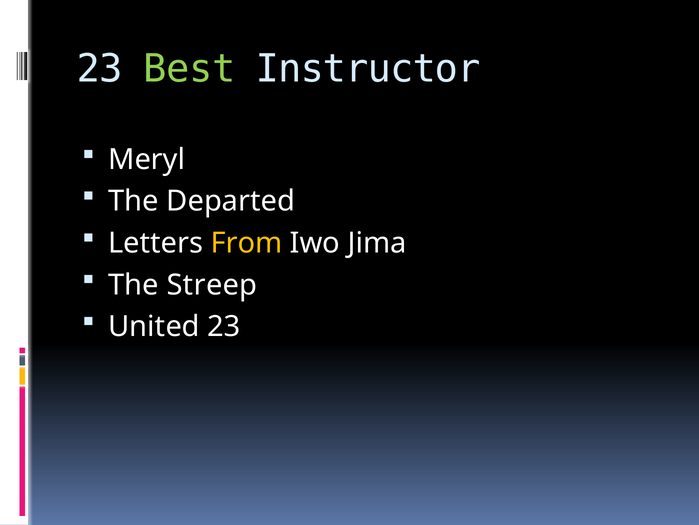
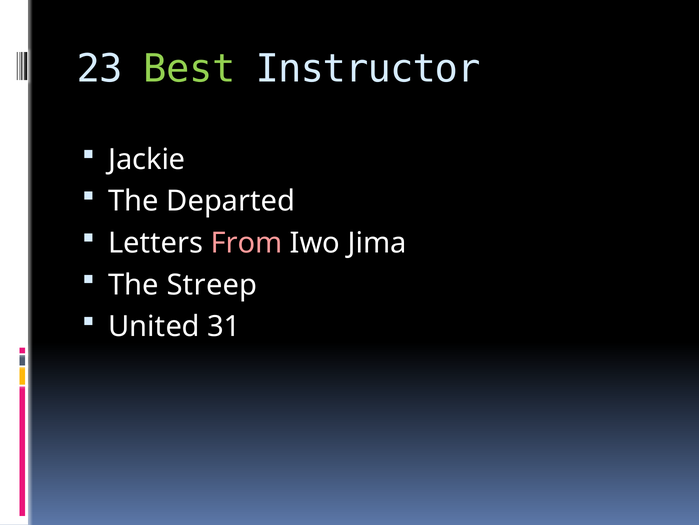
Meryl: Meryl -> Jackie (147, 159)
From colour: yellow -> pink (247, 243)
United 23: 23 -> 31 (224, 326)
